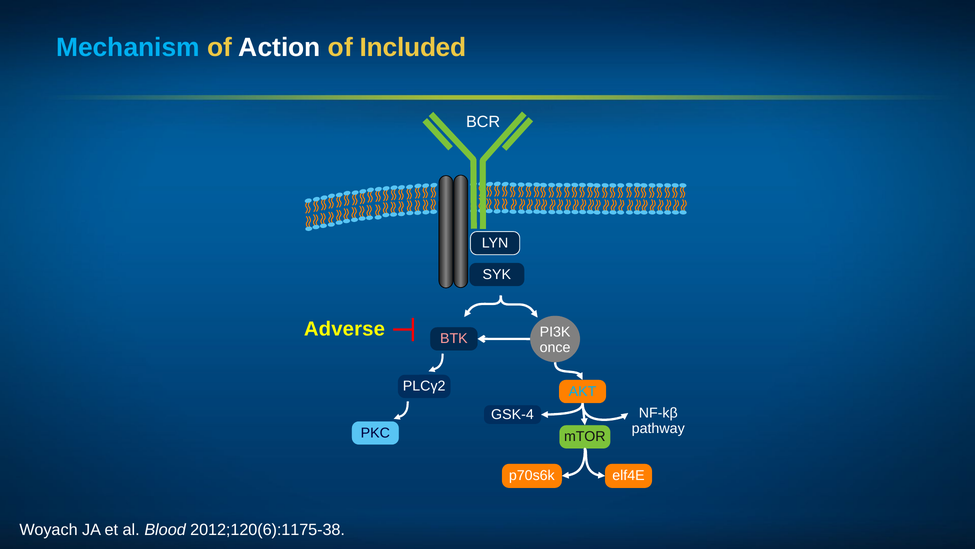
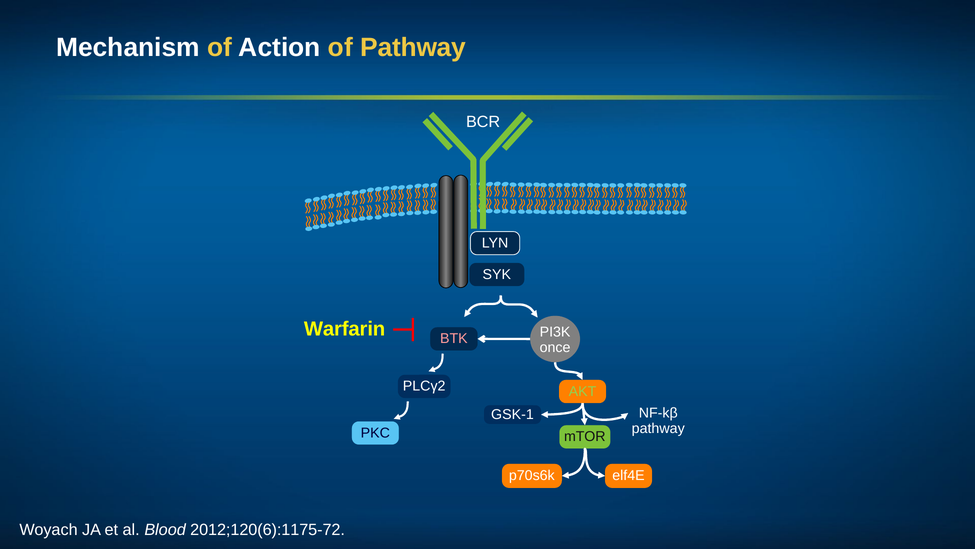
Mechanism colour: light blue -> white (128, 48)
of Included: Included -> Pathway (413, 48)
Adverse: Adverse -> Warfarin (345, 329)
AKT colour: light blue -> light green (582, 391)
GSK-4: GSK-4 -> GSK-1 (512, 414)
2012;120(6):1175-38: 2012;120(6):1175-38 -> 2012;120(6):1175-72 (268, 529)
